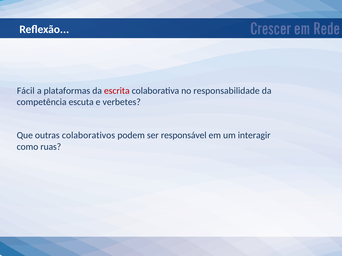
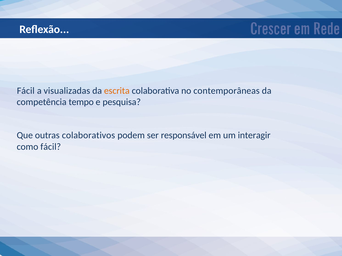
plataformas: plataformas -> visualizadas (67, 91)
escrita colour: red -> orange (117, 91)
responsabilidade: responsabilidade -> contemporâneas (227, 91)
escuta: escuta -> tempo (81, 102)
verbetes: verbetes -> pesquisa (122, 102)
como ruas: ruas -> fácil (51, 147)
